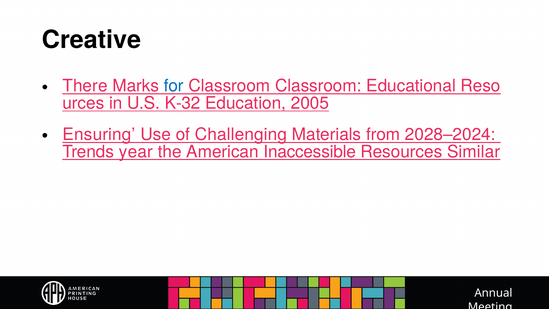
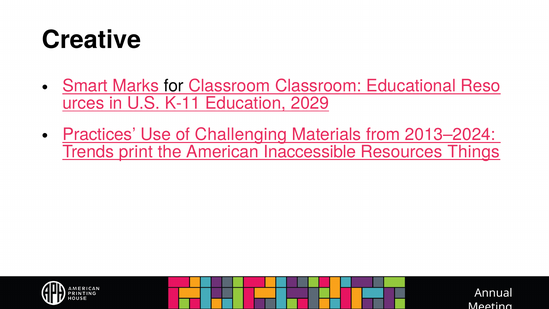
There: There -> Smart (85, 86)
for colour: blue -> black (174, 86)
K-32: K-32 -> K-11 (183, 103)
2005: 2005 -> 2029 (310, 103)
Ensuring: Ensuring -> Practices (99, 134)
2028–2024: 2028–2024 -> 2013–2024 (450, 134)
year: year -> print (136, 152)
Similar: Similar -> Things (474, 152)
